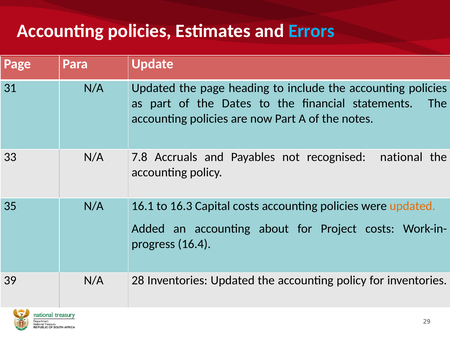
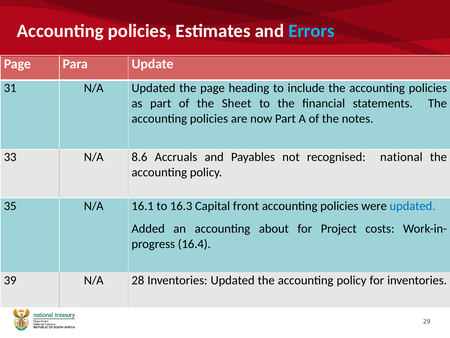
Dates: Dates -> Sheet (237, 103)
7.8: 7.8 -> 8.6 (139, 157)
Capital costs: costs -> front (246, 206)
updated colour: orange -> blue (413, 206)
